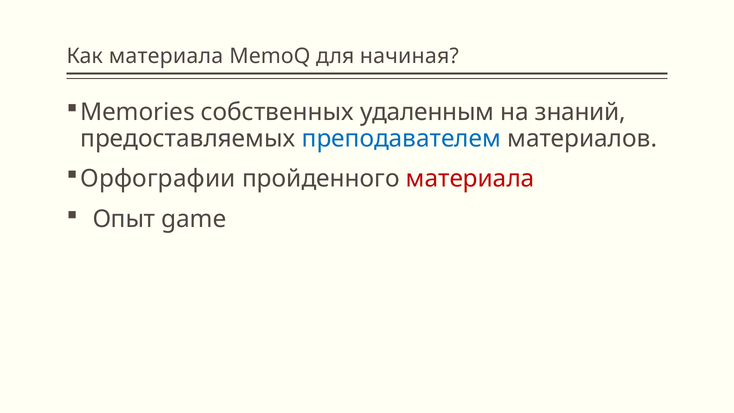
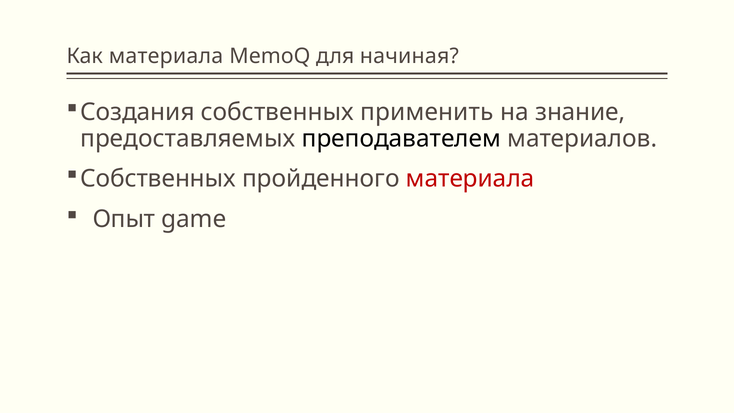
Memories: Memories -> Создания (137, 112)
удаленным: удаленным -> применить (427, 112)
знаний: знаний -> знание (580, 112)
преподавателем colour: blue -> black (401, 139)
Орфографии: Орфографии -> Собственных (158, 179)
